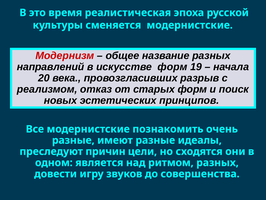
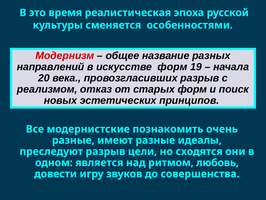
сменяется модернистские: модернистские -> особенностями (190, 25)
преследуют причин: причин -> разрыв (105, 151)
ритмом разных: разных -> любовь (218, 162)
